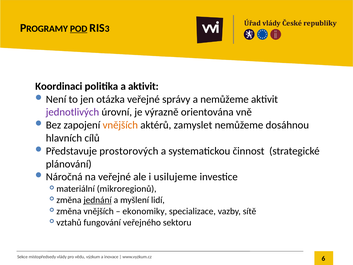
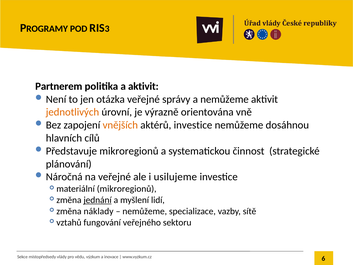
POD underline: present -> none (79, 29)
Koordinaci: Koordinaci -> Partnerem (59, 86)
jednotlivých colour: purple -> orange (72, 112)
aktérů zamyslet: zamyslet -> investice (193, 125)
prostorových: prostorových -> mikroregionů (129, 151)
změna vnějších: vnějších -> náklady (99, 211)
ekonomiky: ekonomiky -> nemůžeme (145, 211)
